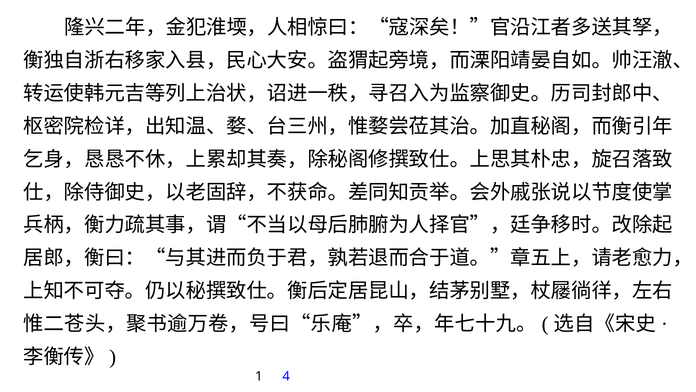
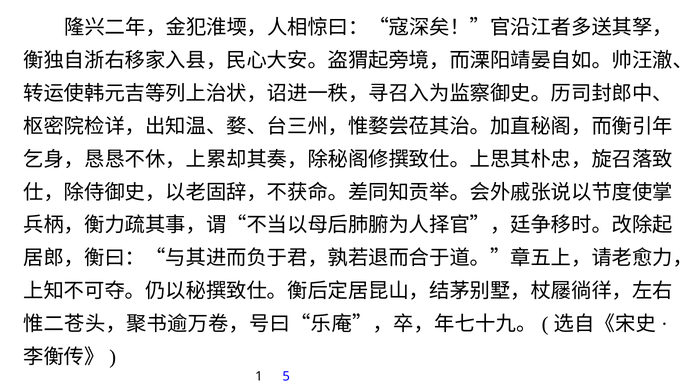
4: 4 -> 5 (286, 376)
